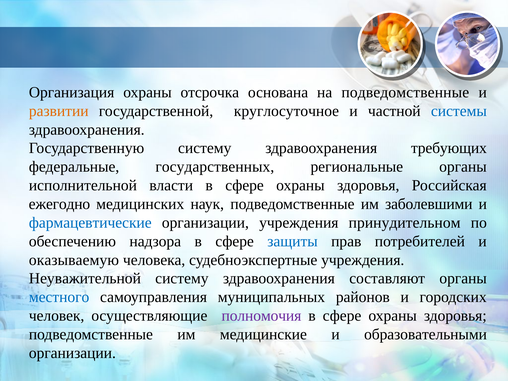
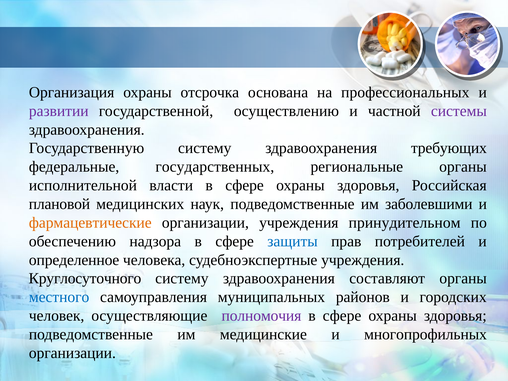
на подведомственные: подведомственные -> профессиональных (405, 92)
развитии colour: orange -> purple (59, 111)
круглосуточное: круглосуточное -> осуществлению (286, 111)
системы colour: blue -> purple (459, 111)
ежегодно: ежегодно -> плановой (59, 204)
фармацевтические colour: blue -> orange (90, 223)
оказываемую: оказываемую -> определенное (74, 260)
Неуважительной: Неуважительной -> Круглосуточного (85, 279)
образовательными: образовательными -> многопрофильных (425, 334)
